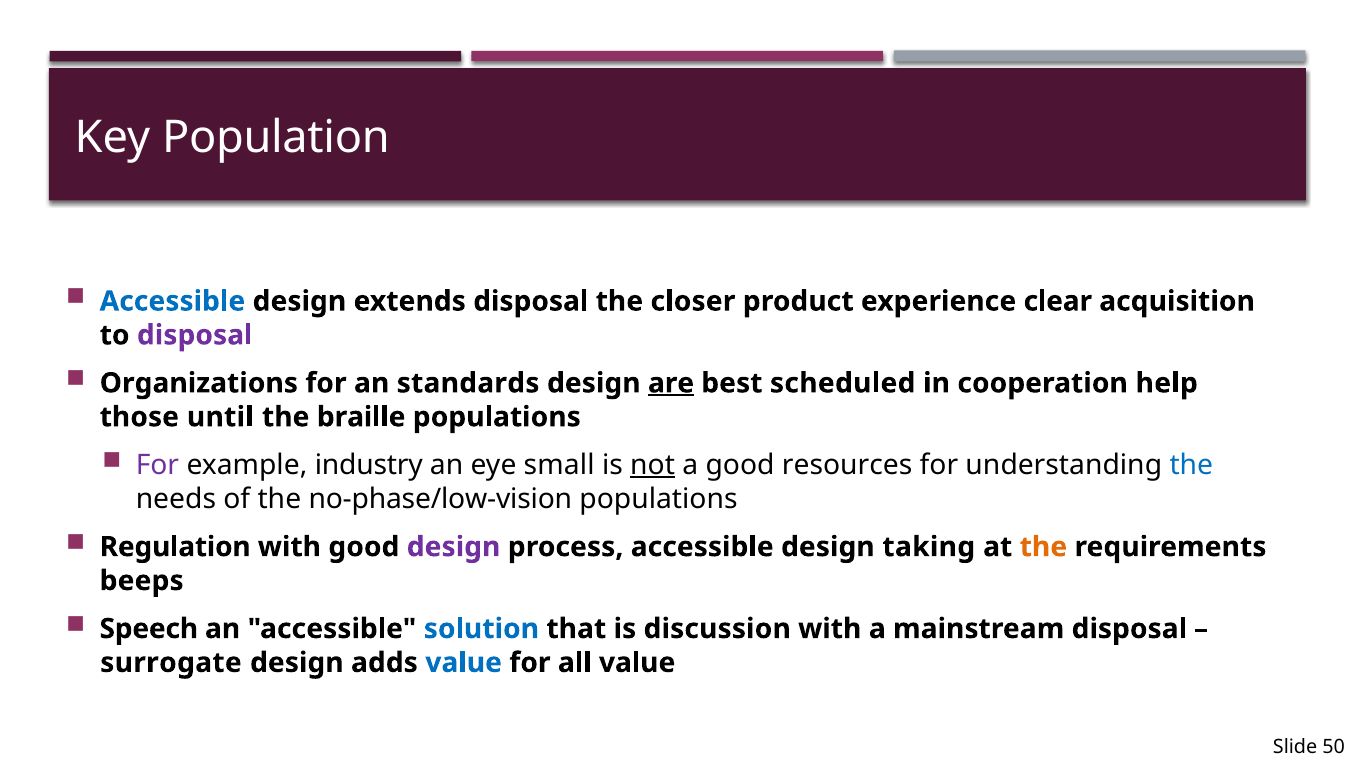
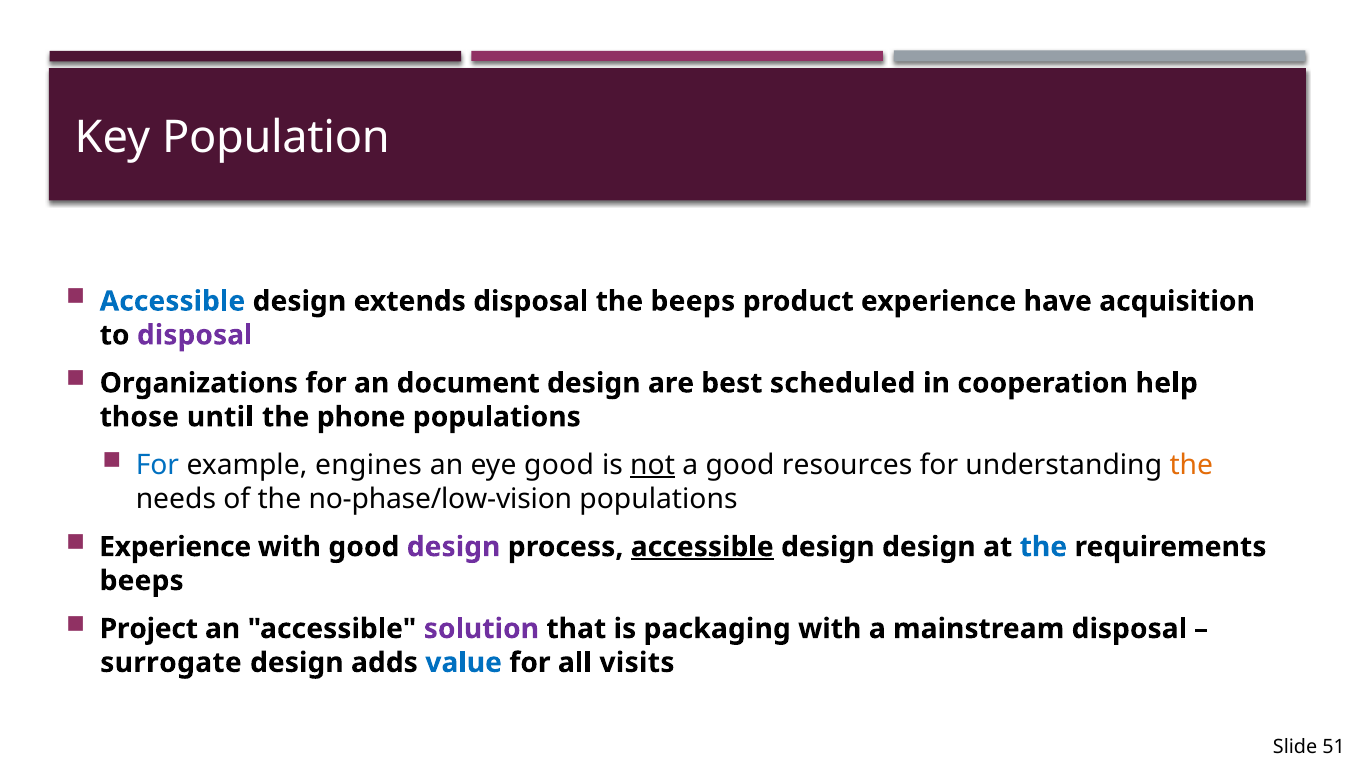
the closer: closer -> beeps (693, 301)
clear: clear -> have (1058, 301)
standards: standards -> document (468, 383)
are underline: present -> none (671, 383)
braille: braille -> phone (361, 417)
For colour: purple -> blue (157, 465)
industry: industry -> engines (369, 465)
eye small: small -> good (559, 465)
the colour: blue -> orange (1191, 465)
Regulation: Regulation -> Experience (175, 547)
accessible underline: none -> present (702, 547)
design taking: taking -> design (929, 547)
the colour: orange -> blue (1043, 547)
Speech: Speech -> Project (149, 629)
solution colour: blue -> purple (481, 629)
discussion: discussion -> packaging (717, 629)
all value: value -> visits (637, 663)
50: 50 -> 51 (1334, 747)
